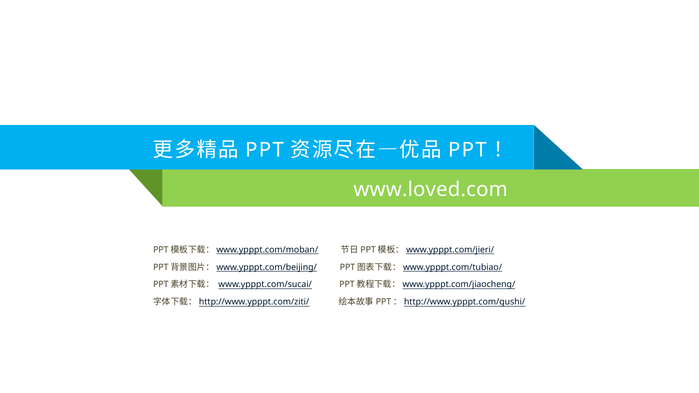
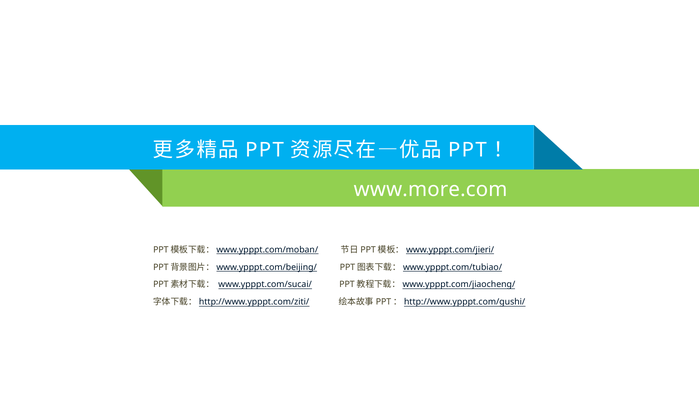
www.loved.com: www.loved.com -> www.more.com (431, 189)
